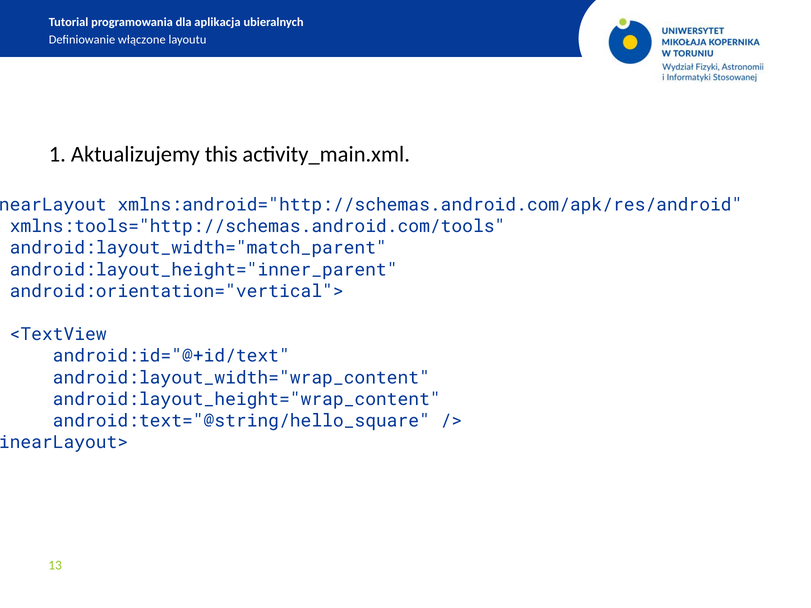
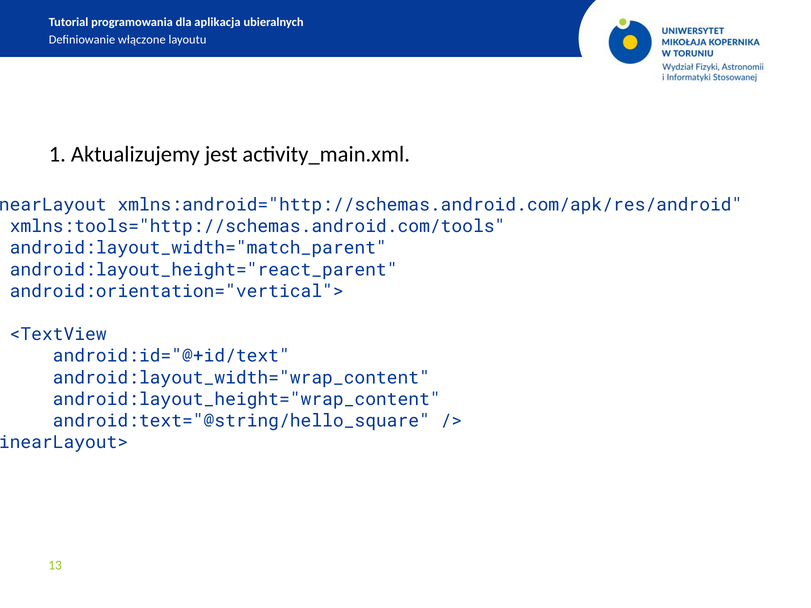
this: this -> jest (221, 154)
android:layout_height="inner_parent: android:layout_height="inner_parent -> android:layout_height="react_parent (204, 270)
